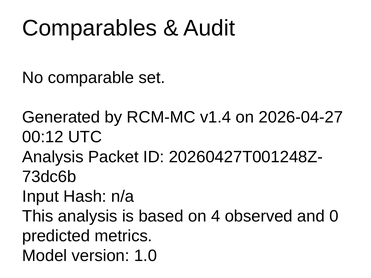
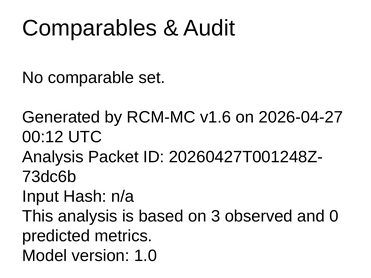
v1.4: v1.4 -> v1.6 (216, 117)
4: 4 -> 3 (216, 216)
